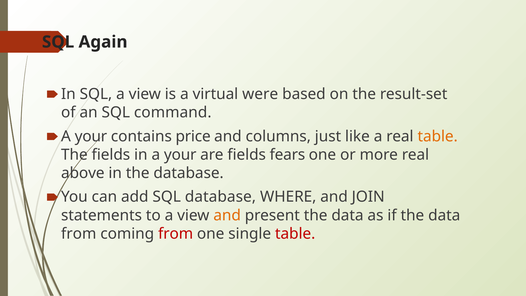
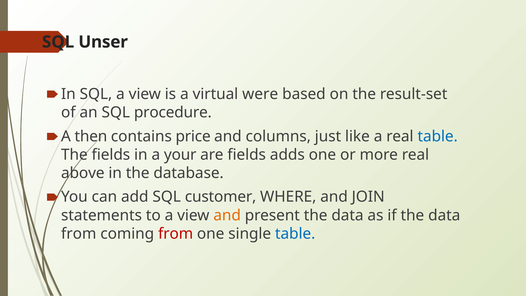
Again: Again -> Unser (103, 42)
command: command -> procedure (173, 112)
your: your -> then (91, 136)
table colour: orange -> blue (438, 136)
fears: fears -> adds (287, 155)
SQL database: database -> customer (221, 197)
table colour: red -> blue (295, 234)
